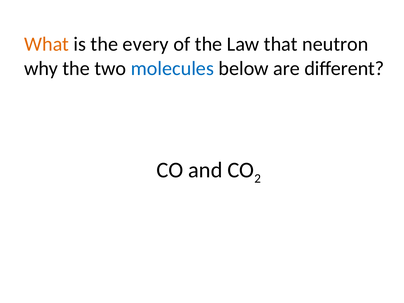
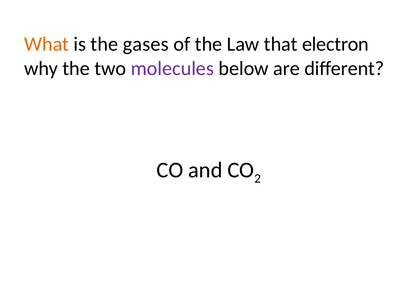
every: every -> gases (146, 44)
neutron: neutron -> electron (335, 44)
molecules colour: blue -> purple (172, 68)
